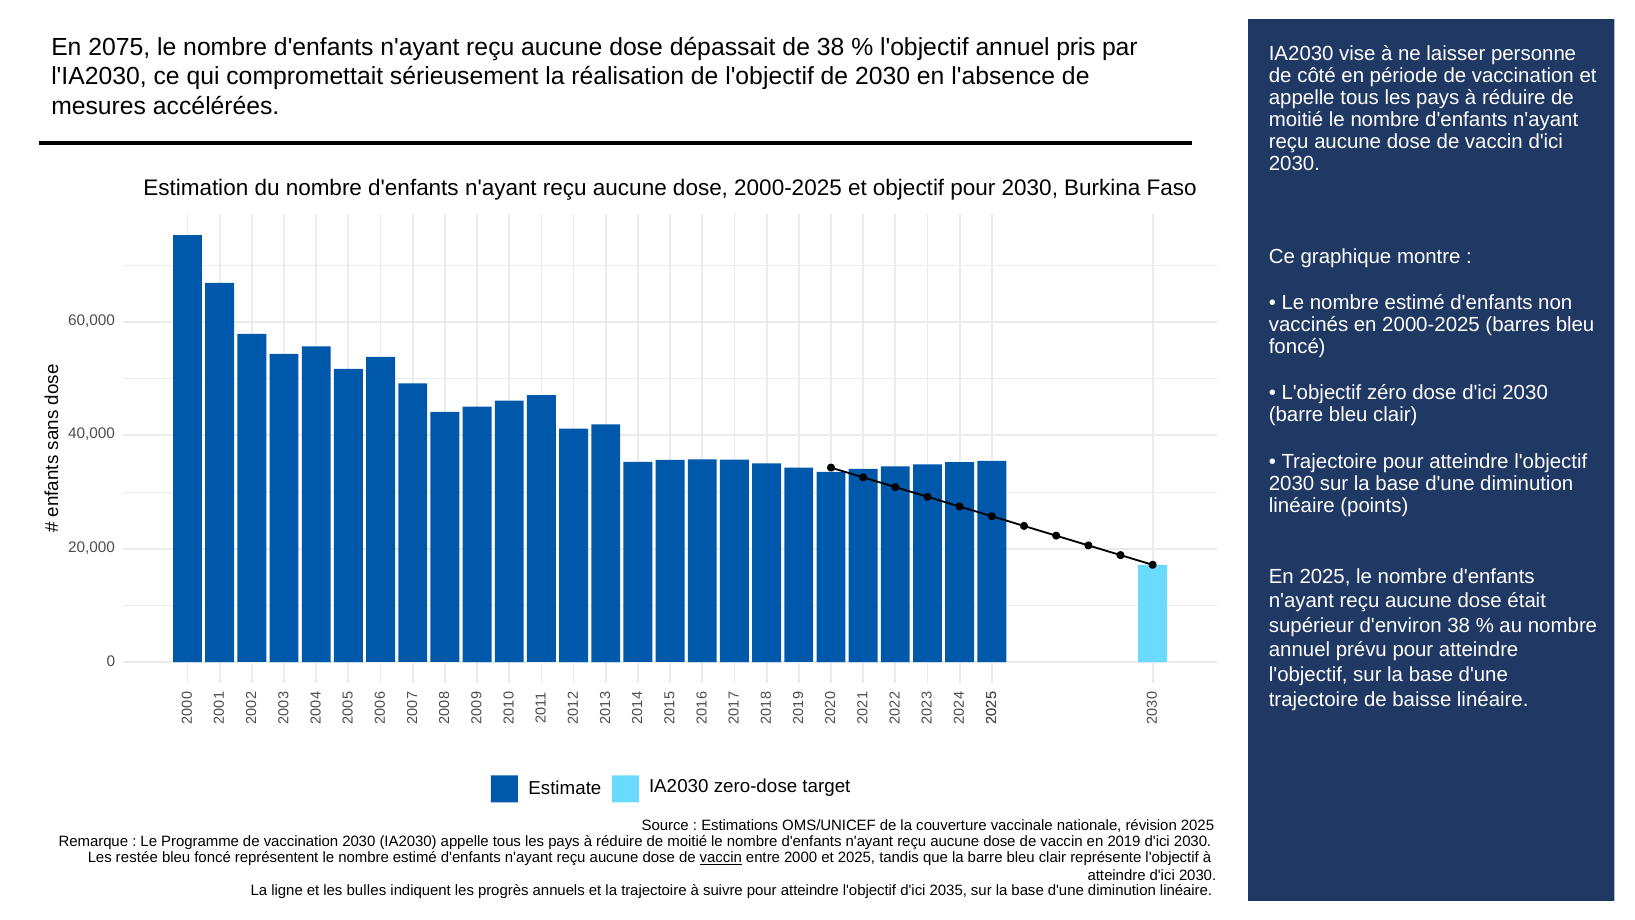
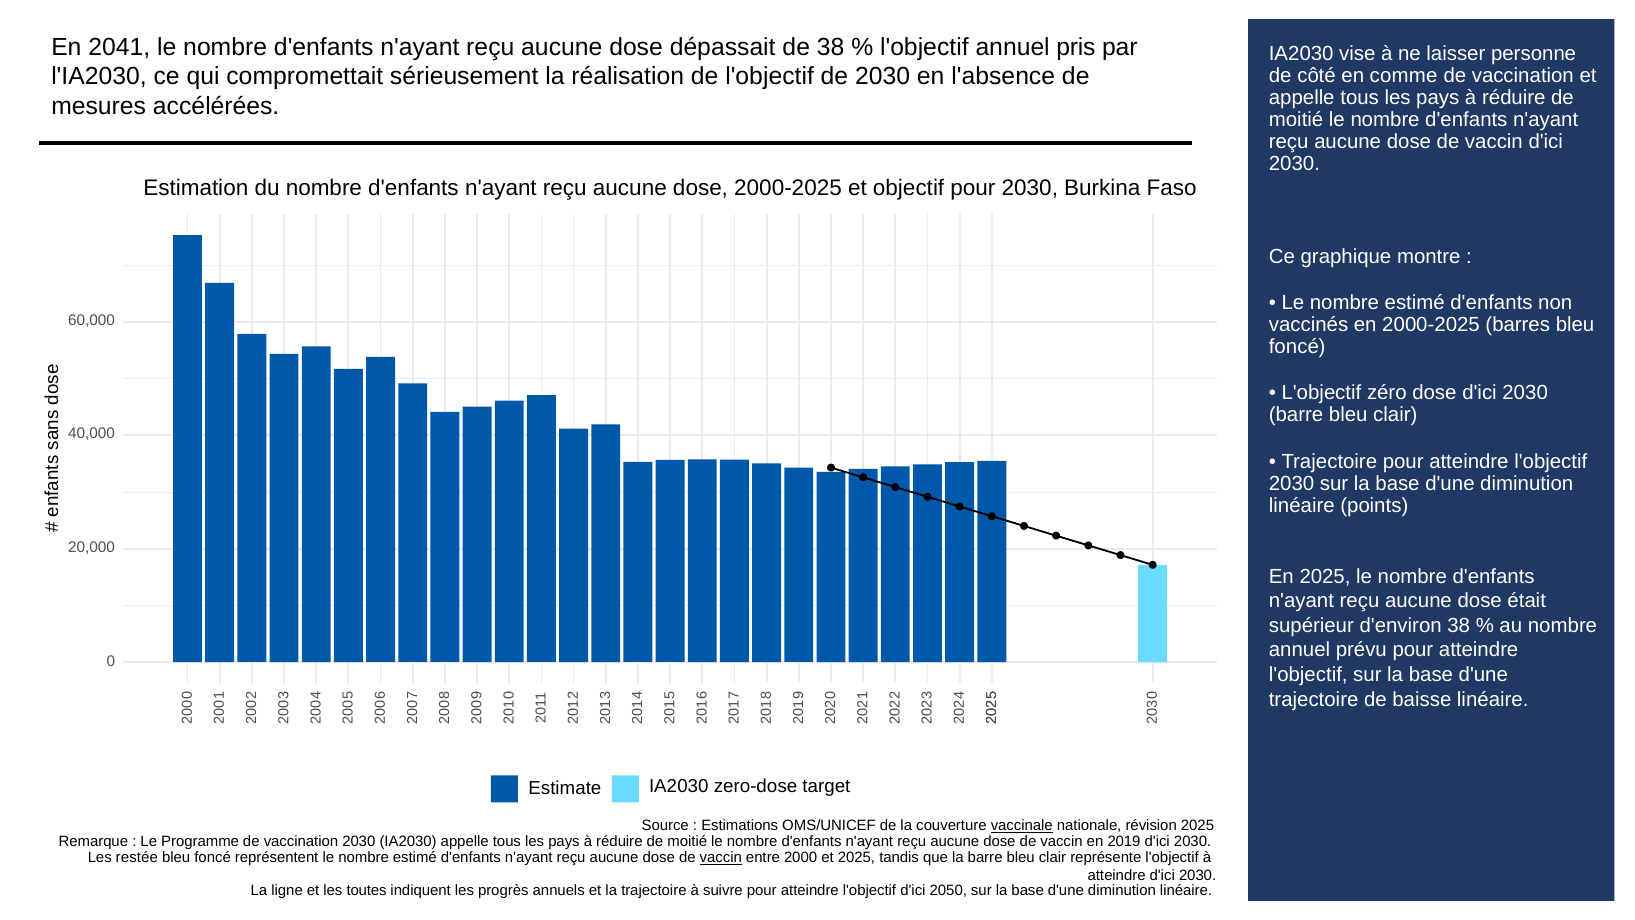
2075: 2075 -> 2041 (119, 47)
période: période -> comme (1404, 76)
vaccinale underline: none -> present (1022, 826)
bulles: bulles -> toutes (367, 890)
2035: 2035 -> 2050 (948, 890)
